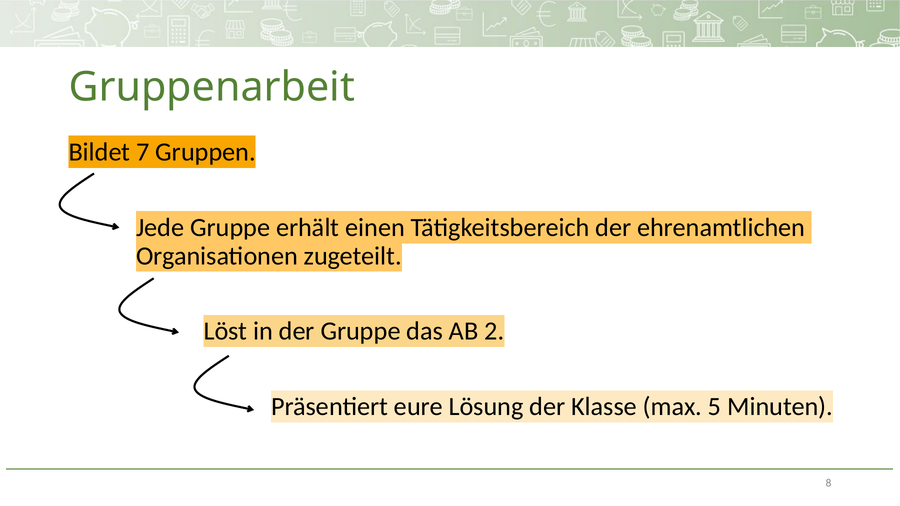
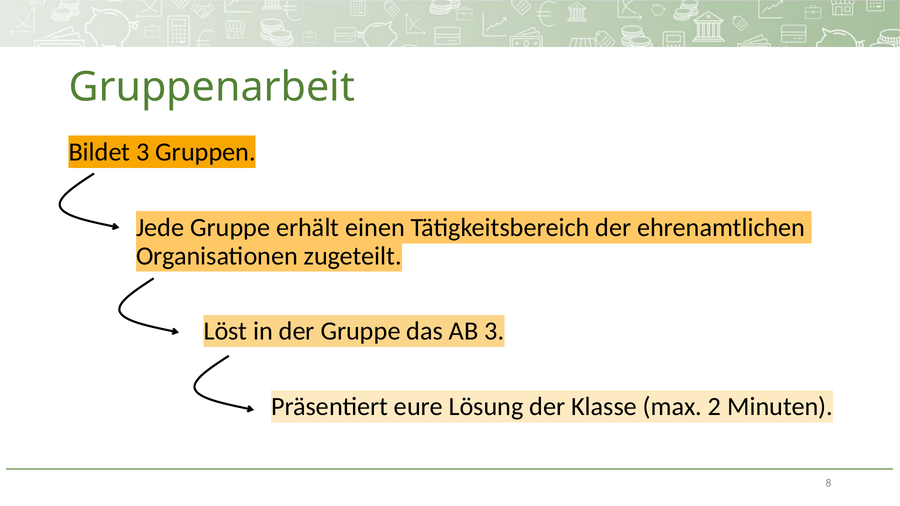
Bildet 7: 7 -> 3 (143, 152)
AB 2: 2 -> 3 (494, 331)
5: 5 -> 2 (715, 407)
